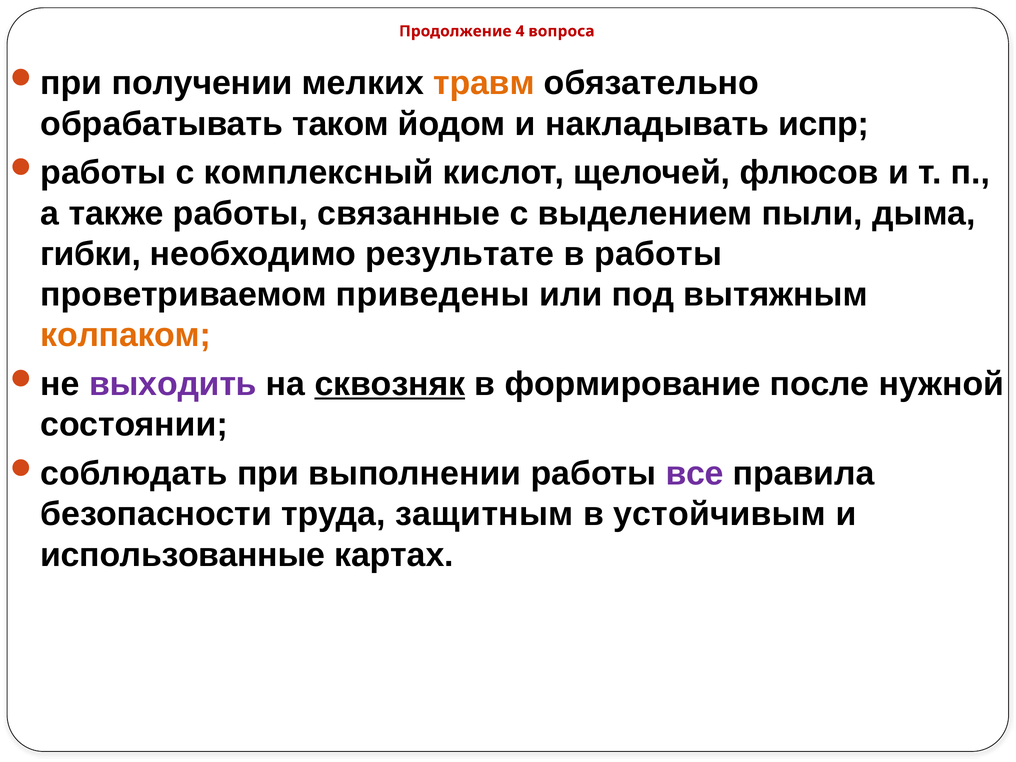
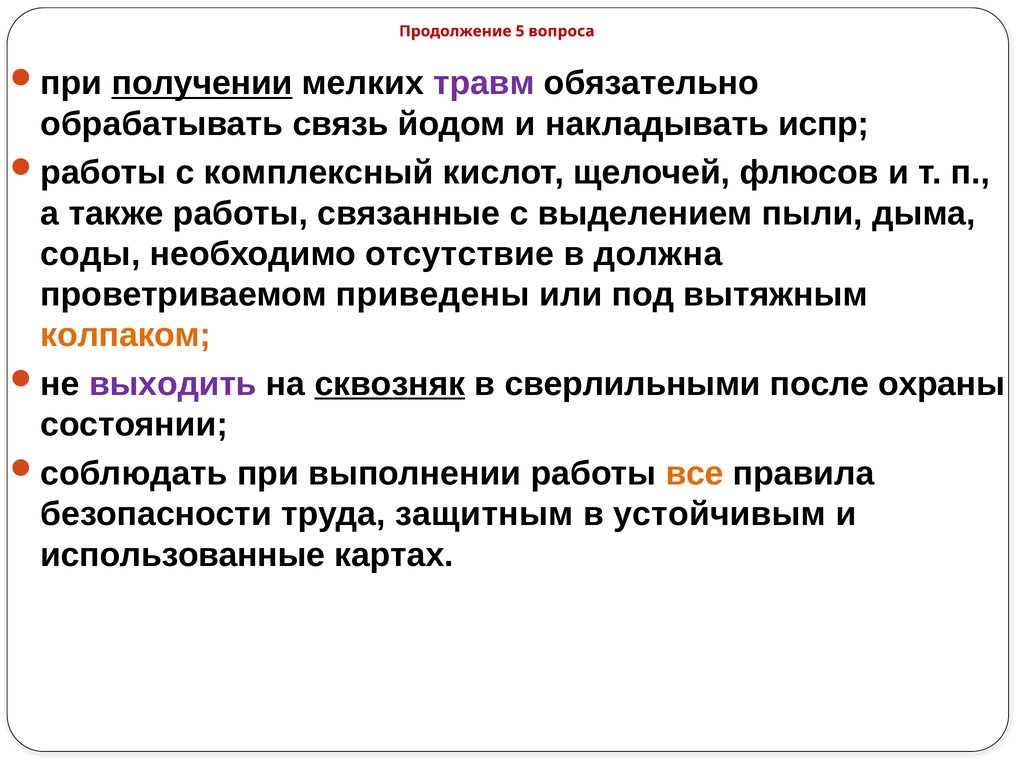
4: 4 -> 5 (520, 31)
получении underline: none -> present (202, 83)
травм colour: orange -> purple (484, 83)
таком: таком -> связь (341, 124)
гибки: гибки -> соды (90, 254)
результате: результате -> отсутствие (460, 254)
в работы: работы -> должна (658, 254)
формирование: формирование -> сверлильными (633, 384)
нужной: нужной -> охраны (942, 384)
все colour: purple -> orange (695, 474)
